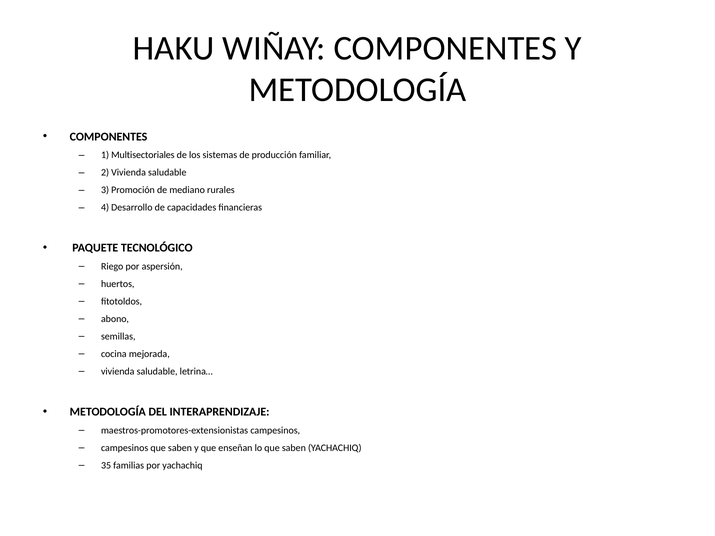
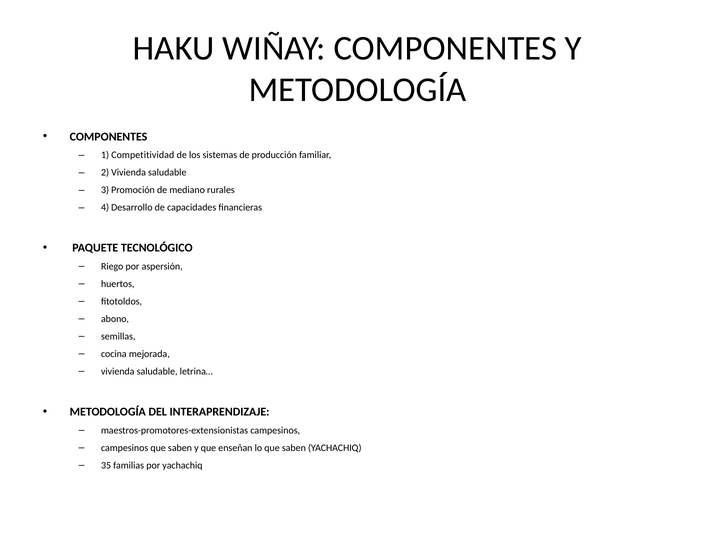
Multisectoriales: Multisectoriales -> Competitividad (143, 155)
